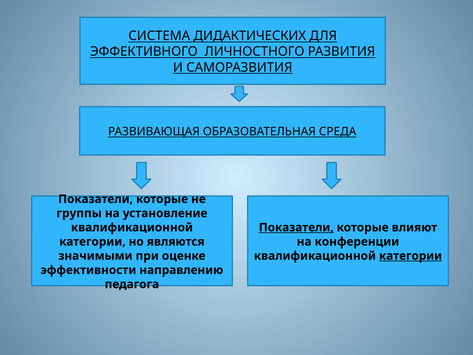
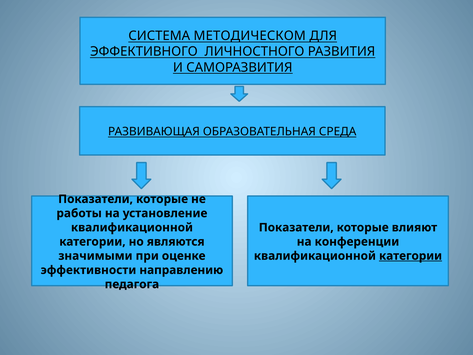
ДИДАКТИЧЕСКИХ: ДИДАКТИЧЕСКИХ -> МЕТОДИЧЕСКОМ (250, 36)
группы: группы -> работы (79, 213)
Показатели underline: present -> none (296, 227)
